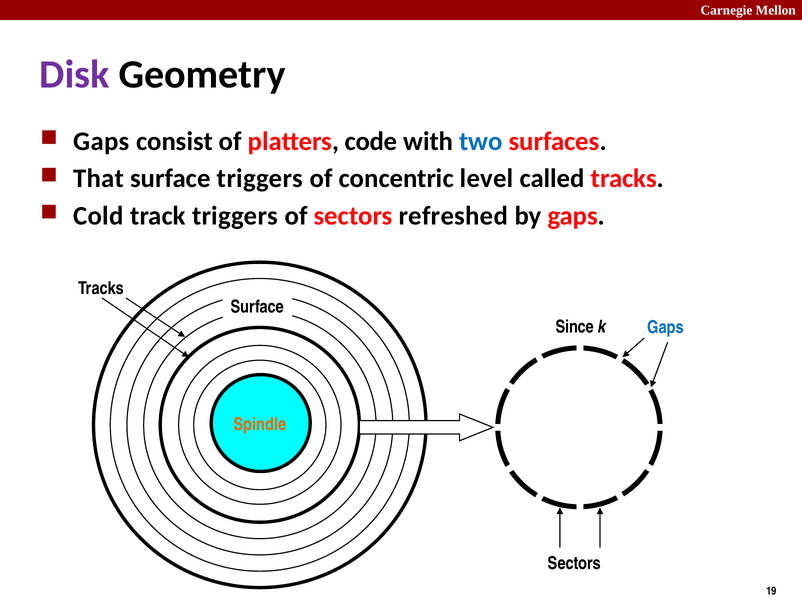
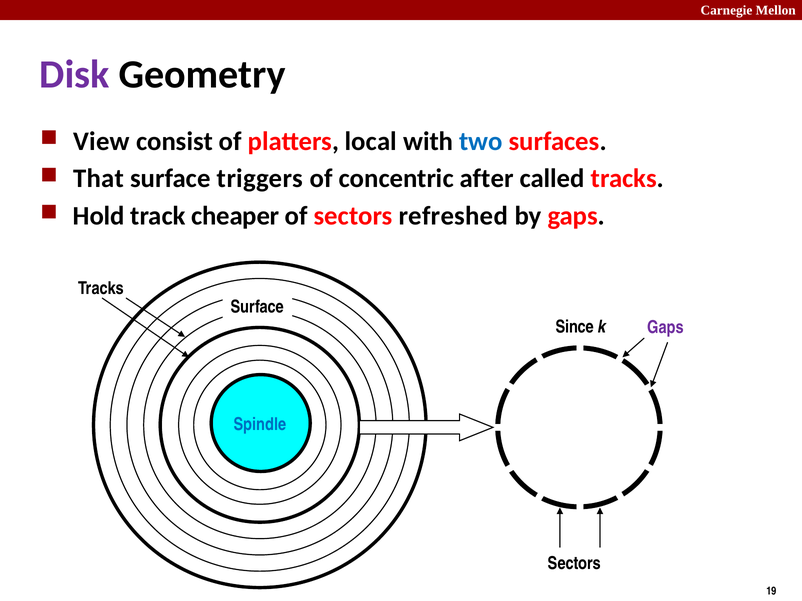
Gaps: Gaps -> View (101, 141)
code: code -> local (371, 141)
level: level -> after (487, 179)
Cold: Cold -> Hold (99, 216)
track triggers: triggers -> cheaper (235, 216)
Gaps colour: blue -> purple (666, 328)
Spindle colour: orange -> blue (260, 425)
